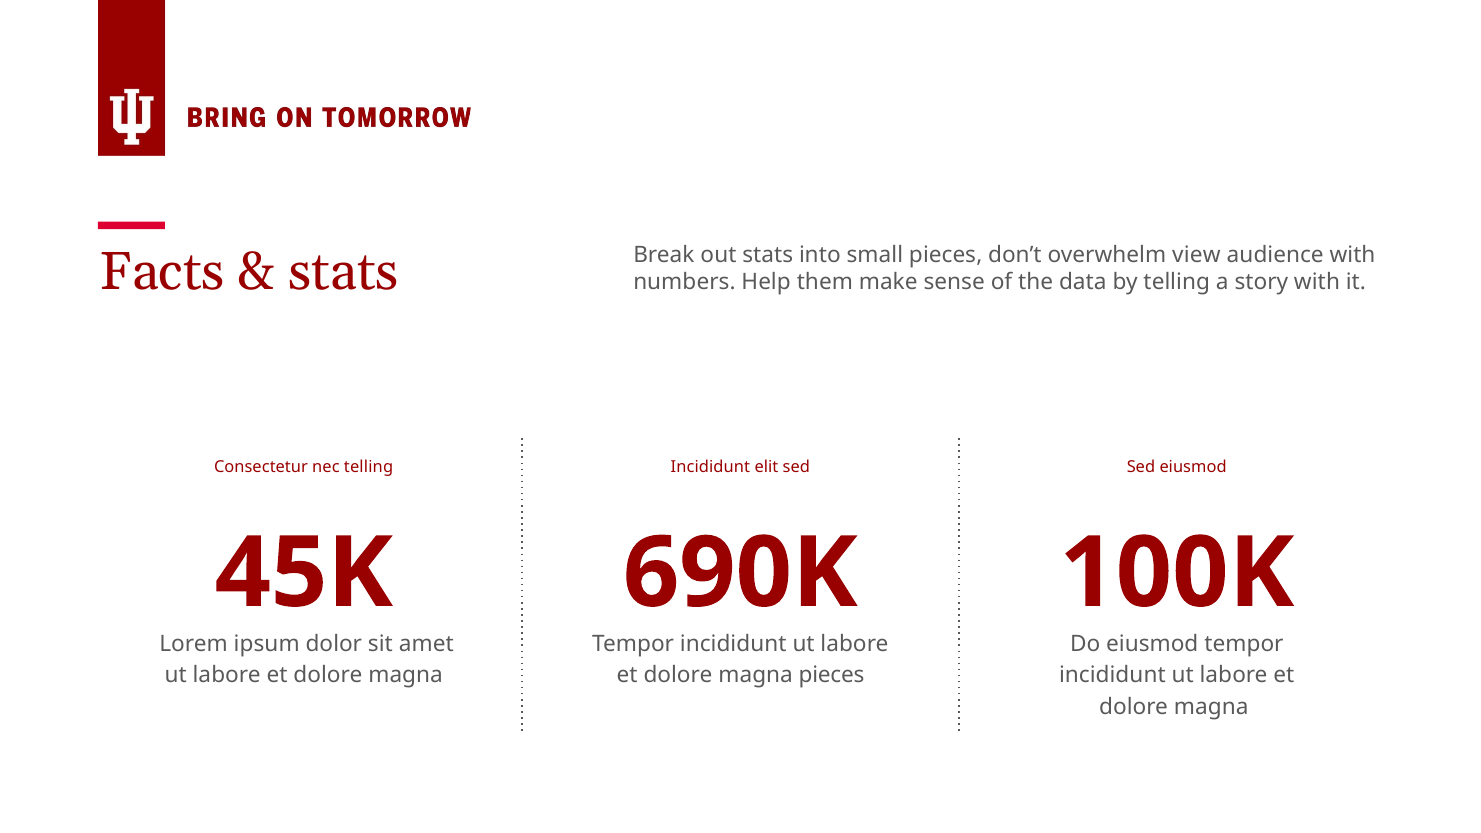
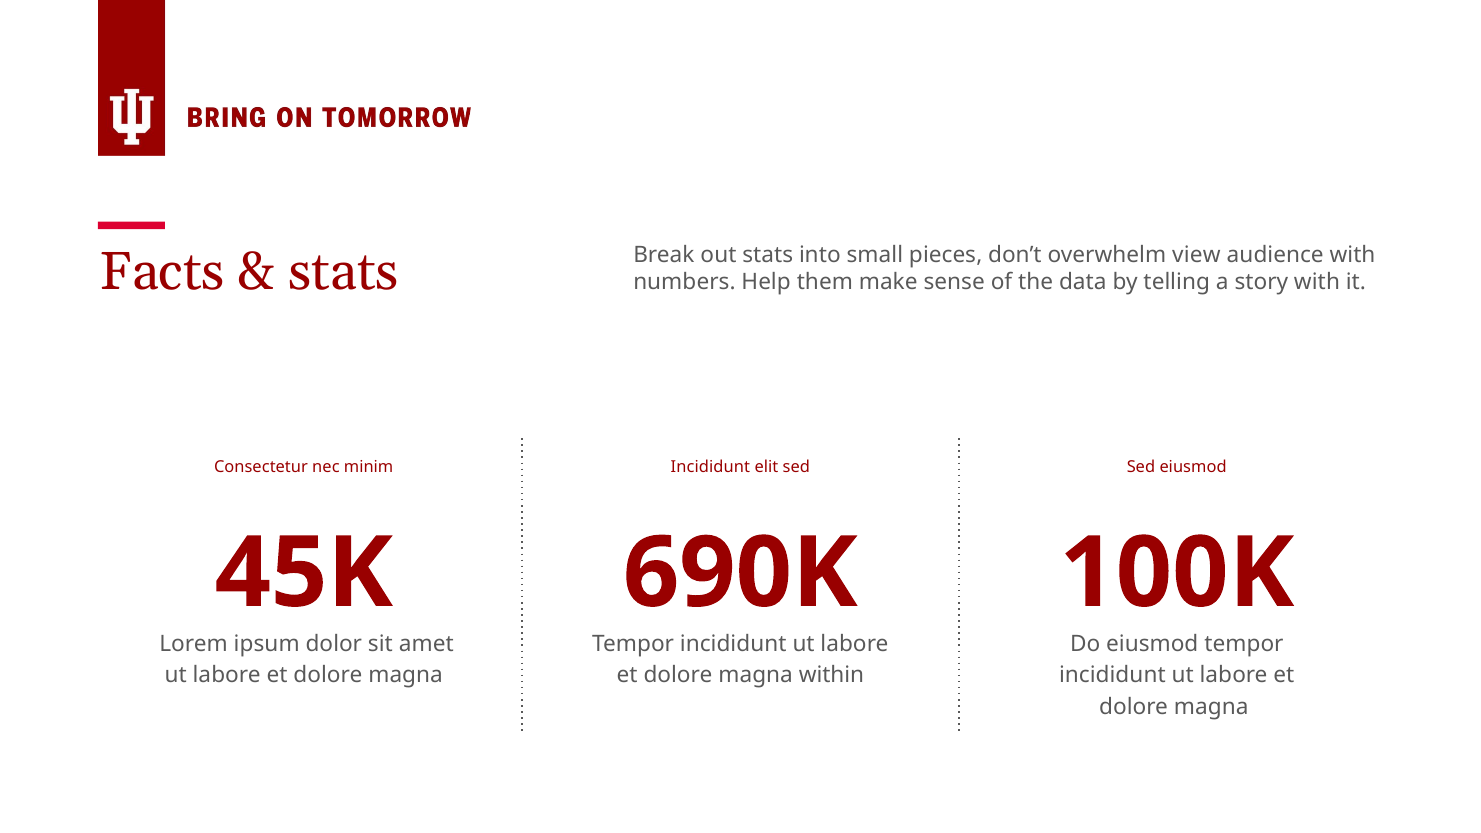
nec telling: telling -> minim (369, 467)
magna pieces: pieces -> within (831, 675)
